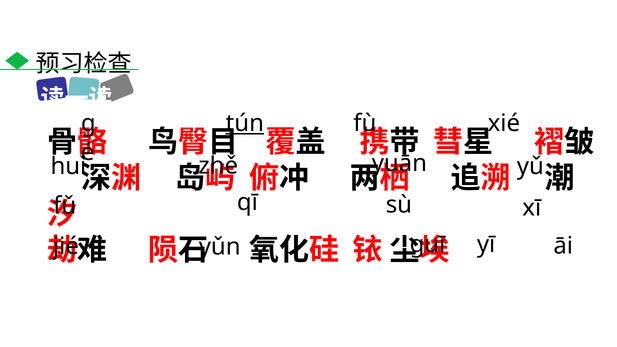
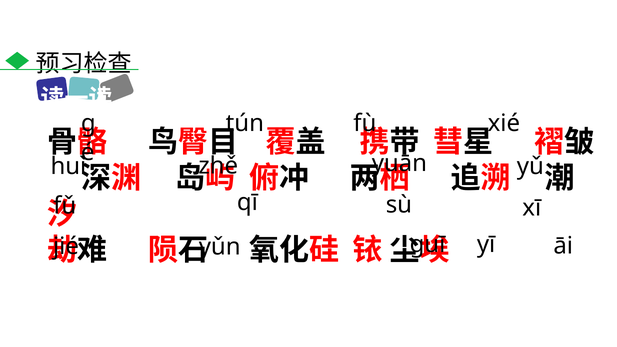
tún underline: present -> none (245, 123)
